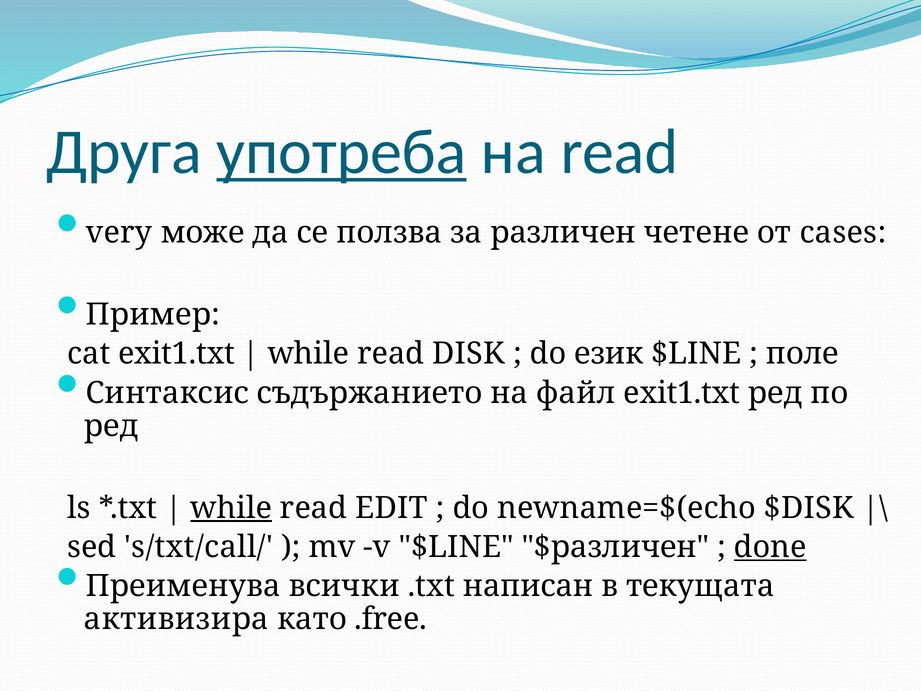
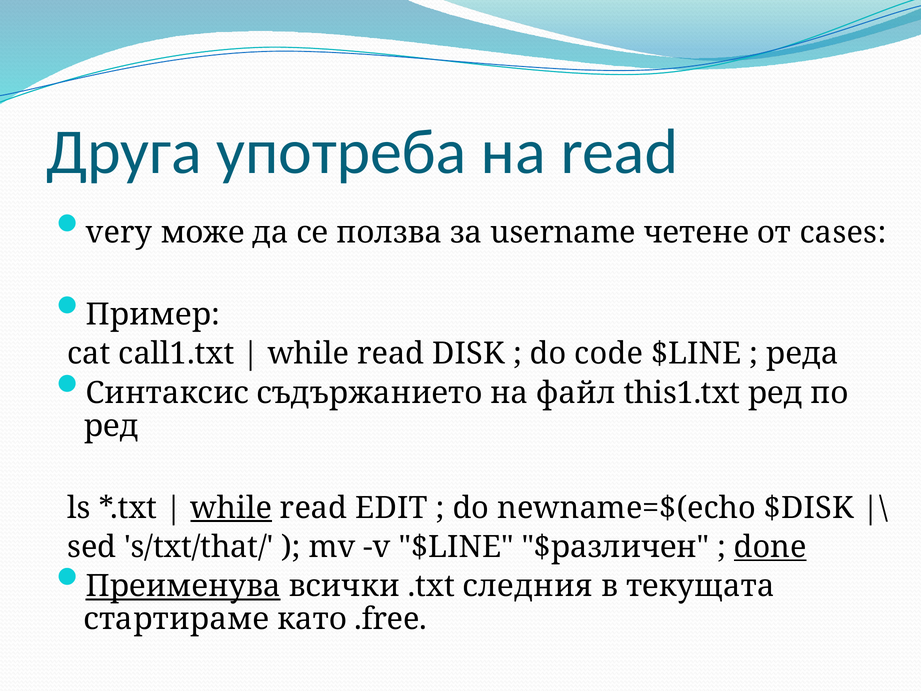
употреба underline: present -> none (341, 152)
различен: различен -> username (563, 233)
cat exit1.txt: exit1.txt -> call1.txt (176, 354)
език: език -> code (609, 354)
поле: поле -> реда (802, 354)
файл exit1.txt: exit1.txt -> this1.txt (682, 393)
s/txt/call/: s/txt/call/ -> s/txt/that/ (199, 547)
Преименува underline: none -> present (183, 586)
написан: написан -> следния (528, 586)
активизира: активизира -> стартираме (176, 619)
